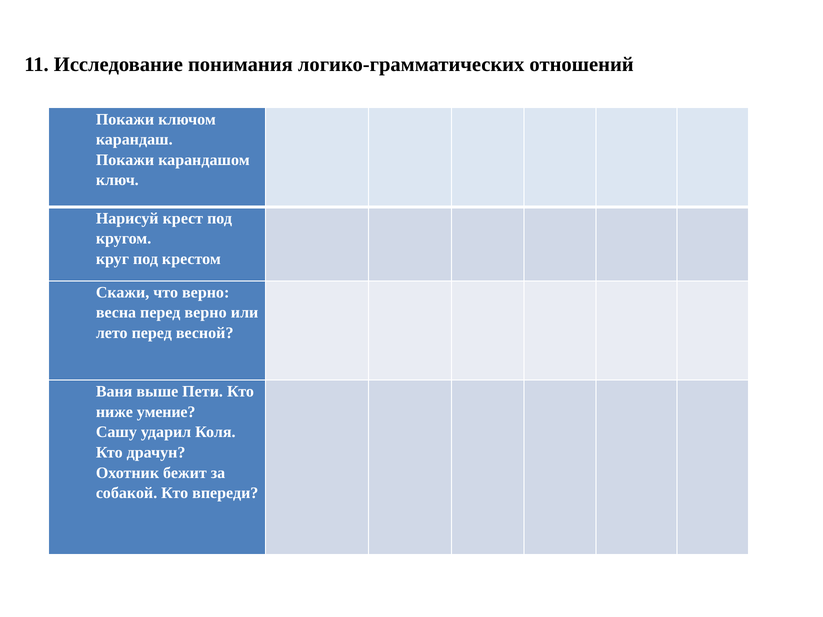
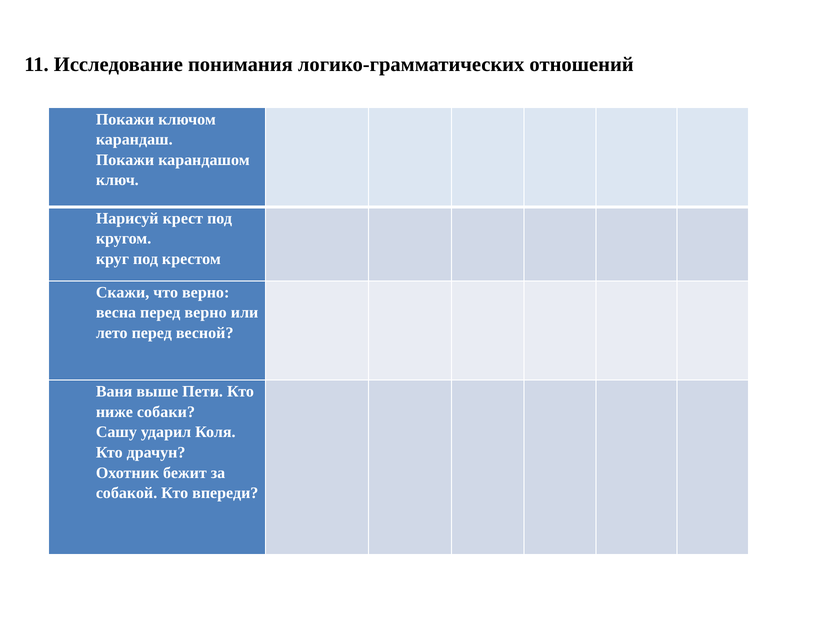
умение: умение -> собаки (166, 412)
